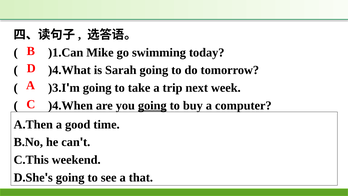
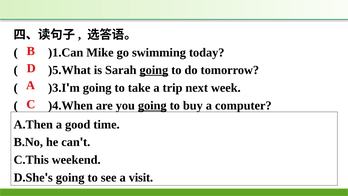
)4.What: )4.What -> )5.What (69, 70)
going underline: none -> present (154, 70)
that: that -> visit (141, 177)
